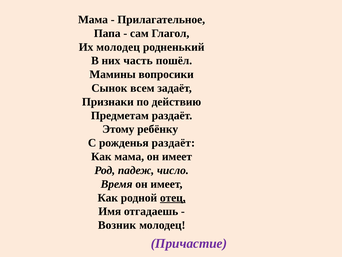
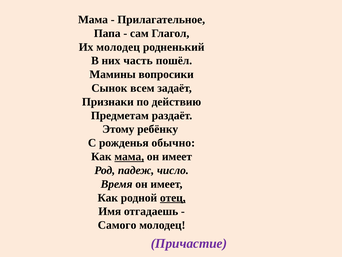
рожденья раздаёт: раздаёт -> обычно (173, 143)
мама underline: none -> present (129, 156)
Возник: Возник -> Самого (117, 225)
